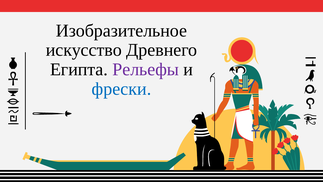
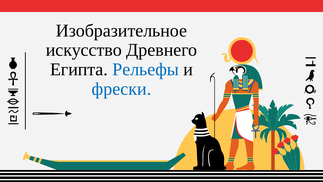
Рельефы colour: purple -> blue (146, 69)
